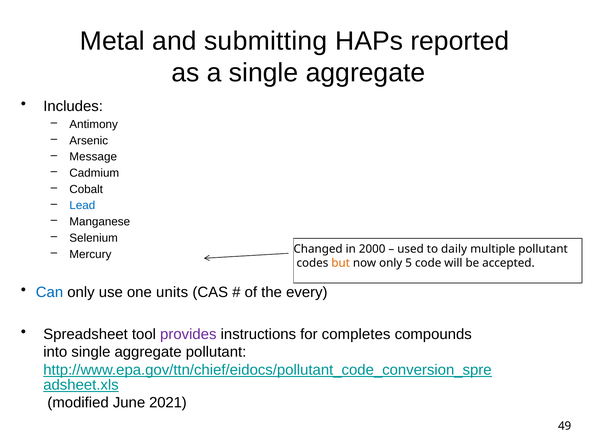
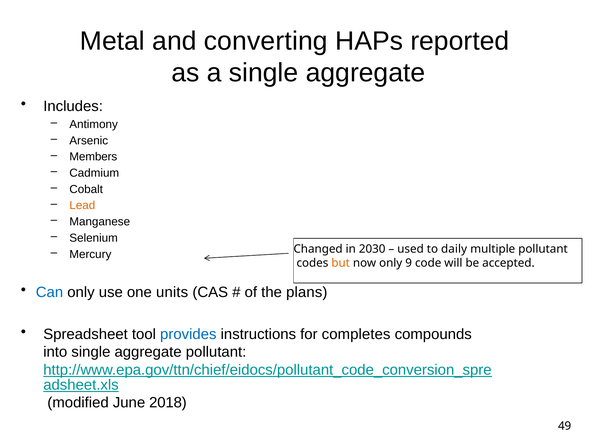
submitting: submitting -> converting (266, 41)
Message: Message -> Members (93, 157)
Lead colour: blue -> orange (82, 206)
2000: 2000 -> 2030 (372, 250)
5: 5 -> 9 (409, 263)
every: every -> plans (307, 293)
provides colour: purple -> blue (188, 335)
2021: 2021 -> 2018 (168, 403)
